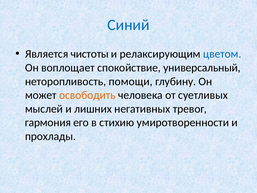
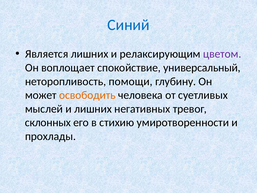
Является чистоты: чистоты -> лишних (90, 54)
цветом colour: blue -> purple (222, 54)
гармония: гармония -> склонных (48, 122)
